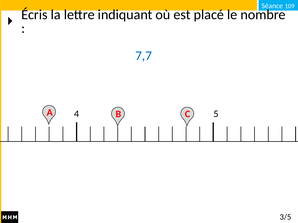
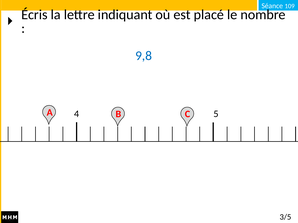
7,7: 7,7 -> 9,8 (144, 56)
